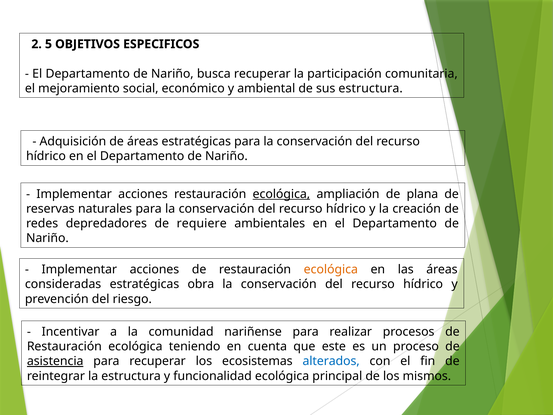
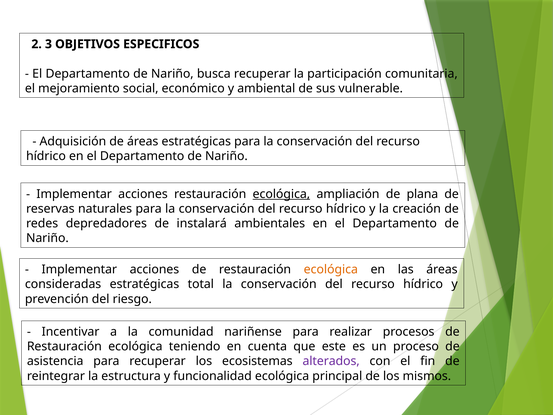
5: 5 -> 3 (48, 44)
sus estructura: estructura -> vulnerable (371, 88)
requiere: requiere -> instalará (202, 223)
obra: obra -> total (201, 284)
asistencia underline: present -> none (55, 361)
alterados colour: blue -> purple (331, 361)
